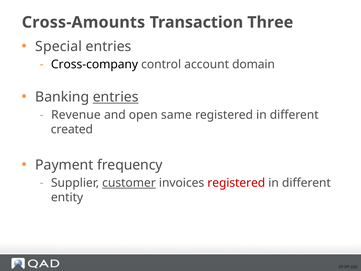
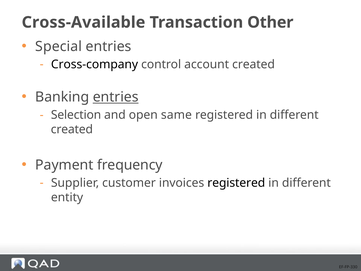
Cross-Amounts: Cross-Amounts -> Cross-Available (83, 22)
Three: Three -> Other (270, 22)
account domain: domain -> created (253, 64)
Revenue: Revenue -> Selection (76, 115)
customer underline: present -> none (129, 183)
registered colour: red -> black (236, 183)
